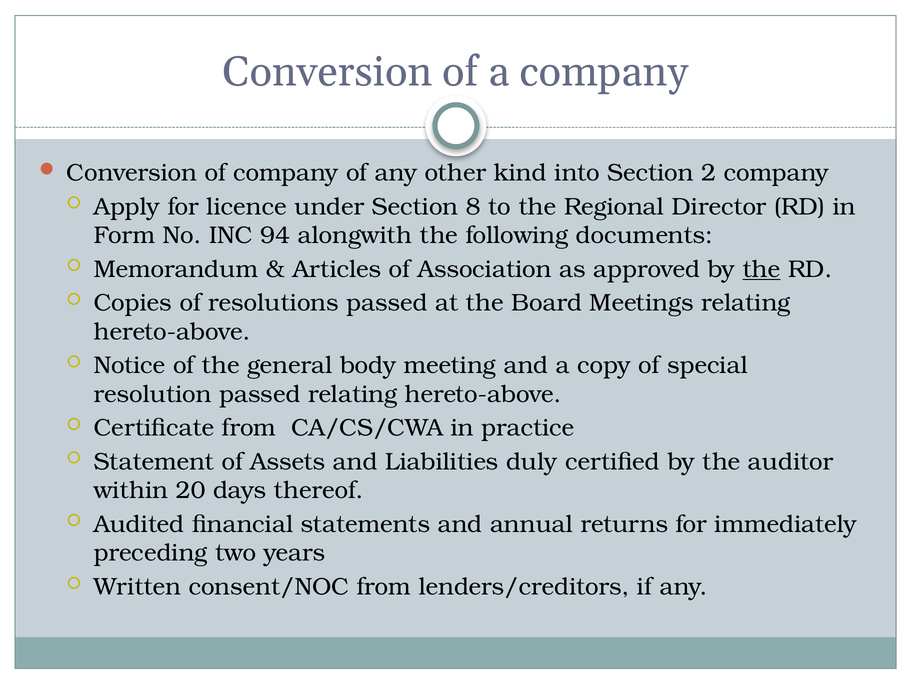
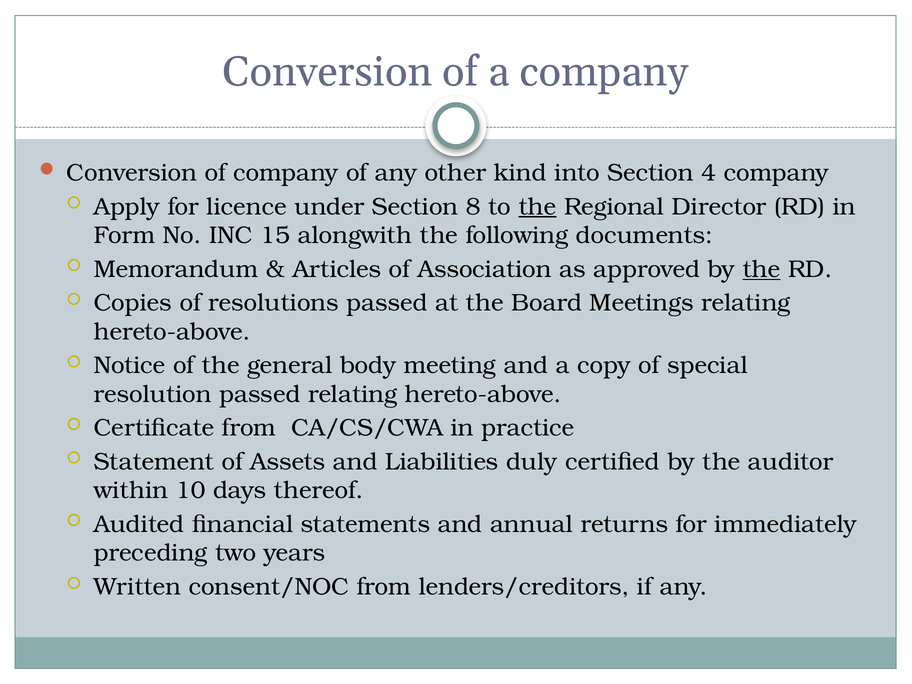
2: 2 -> 4 (709, 173)
the underline: none -> present (537, 207)
94: 94 -> 15 (275, 235)
20: 20 -> 10 (191, 490)
